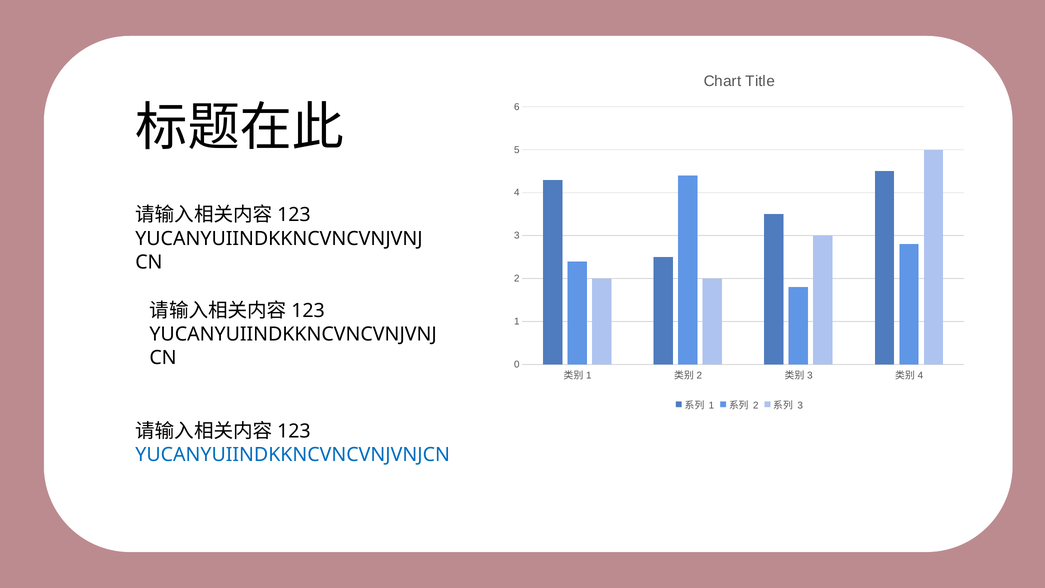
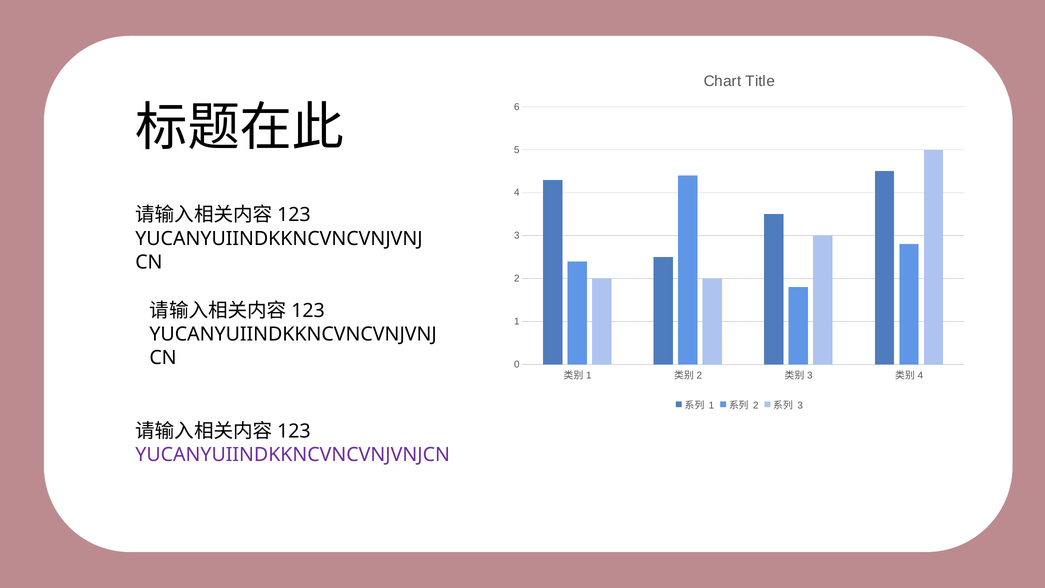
YUCANYUIINDKKNCVNCVNJVNJCN colour: blue -> purple (293, 455)
